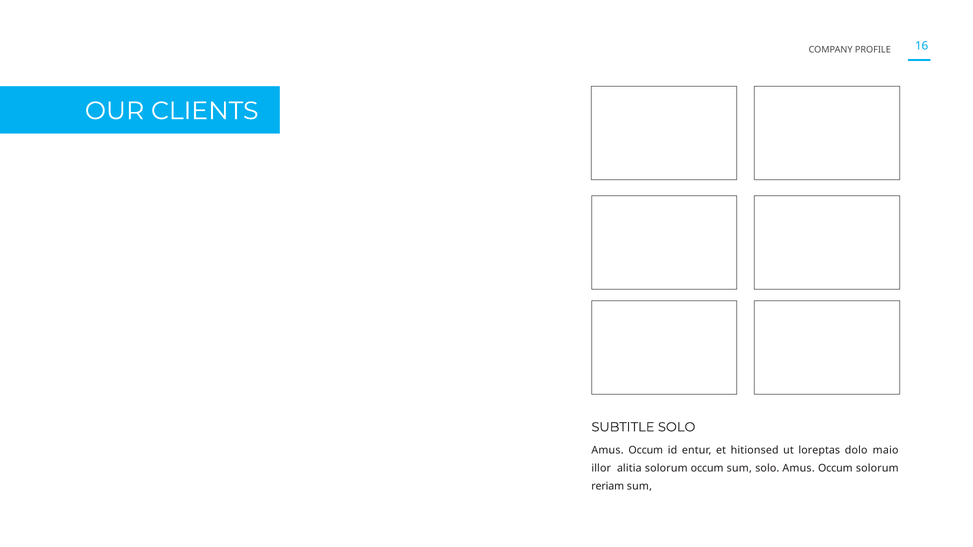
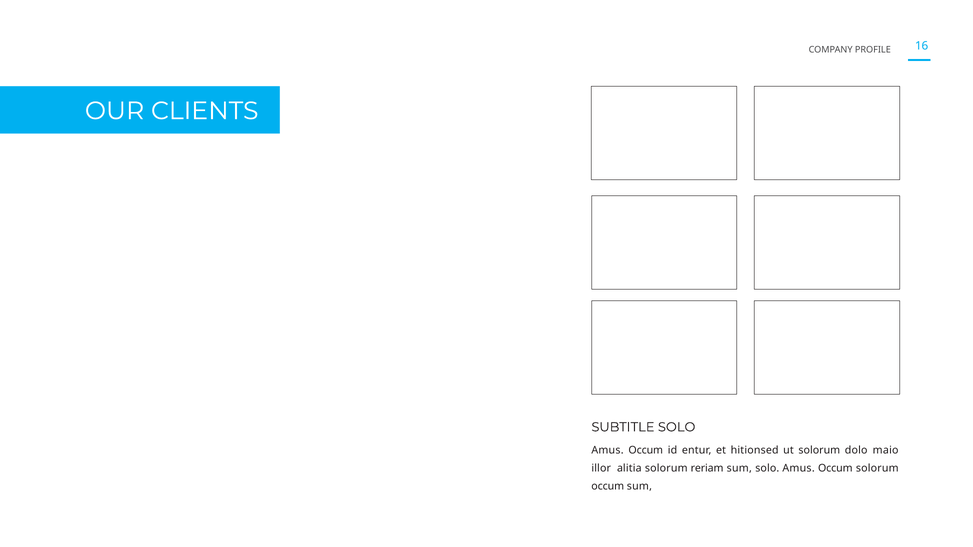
ut loreptas: loreptas -> solorum (819, 450)
solorum occum: occum -> reriam (707, 468)
reriam: reriam -> occum (608, 487)
